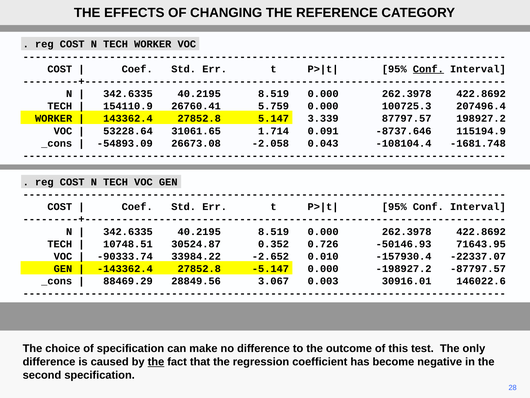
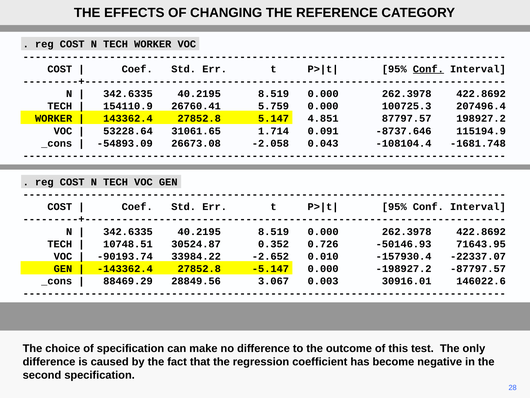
3.339: 3.339 -> 4.851 (323, 118)
-90333.74: -90333.74 -> -90193.74 (125, 256)
the underline: present -> none (156, 361)
